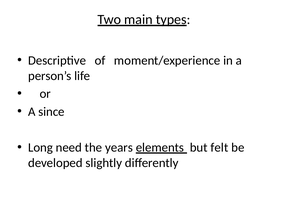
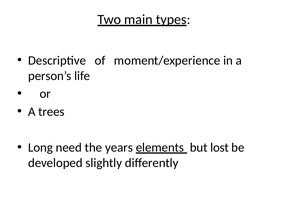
since: since -> trees (51, 112)
felt: felt -> lost (219, 147)
